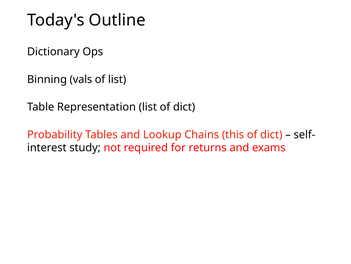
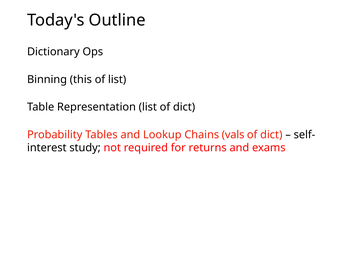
vals: vals -> this (81, 79)
this: this -> vals (233, 134)
